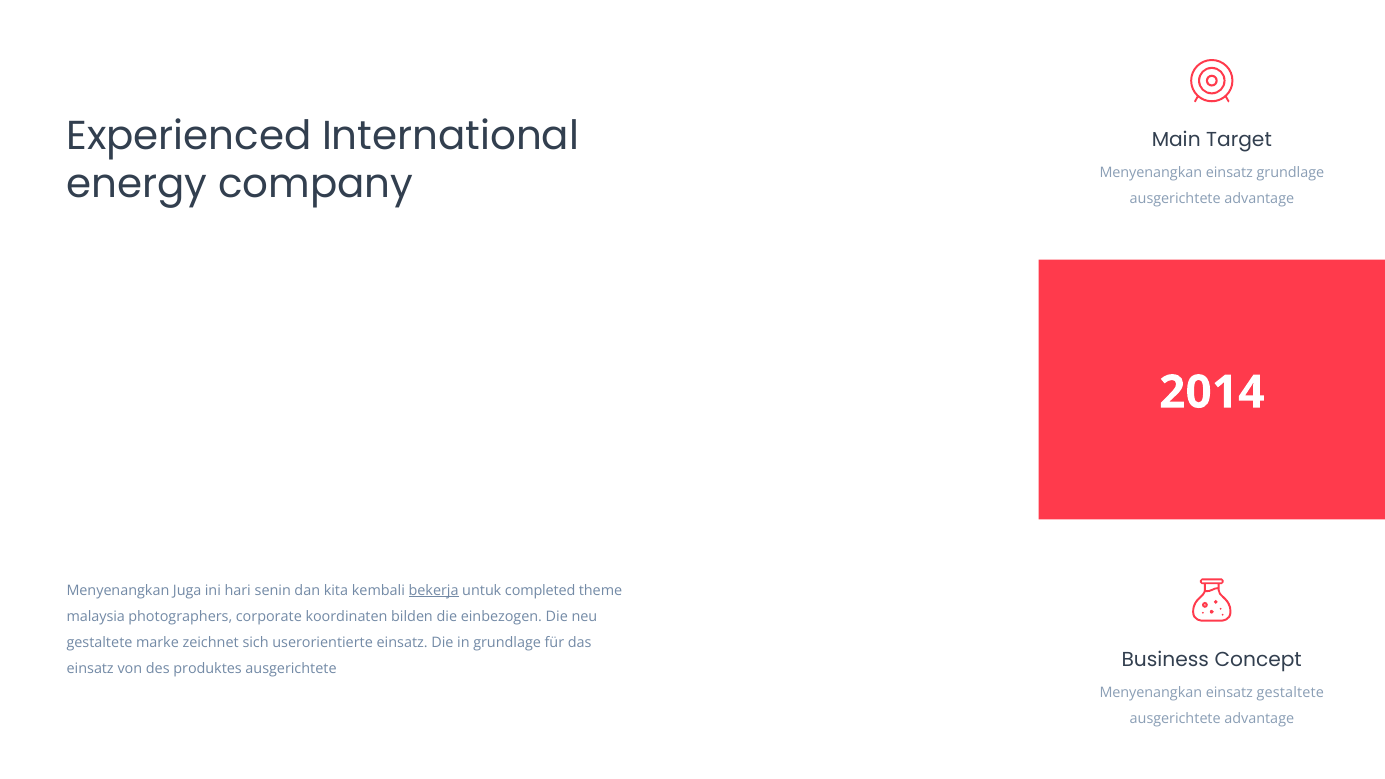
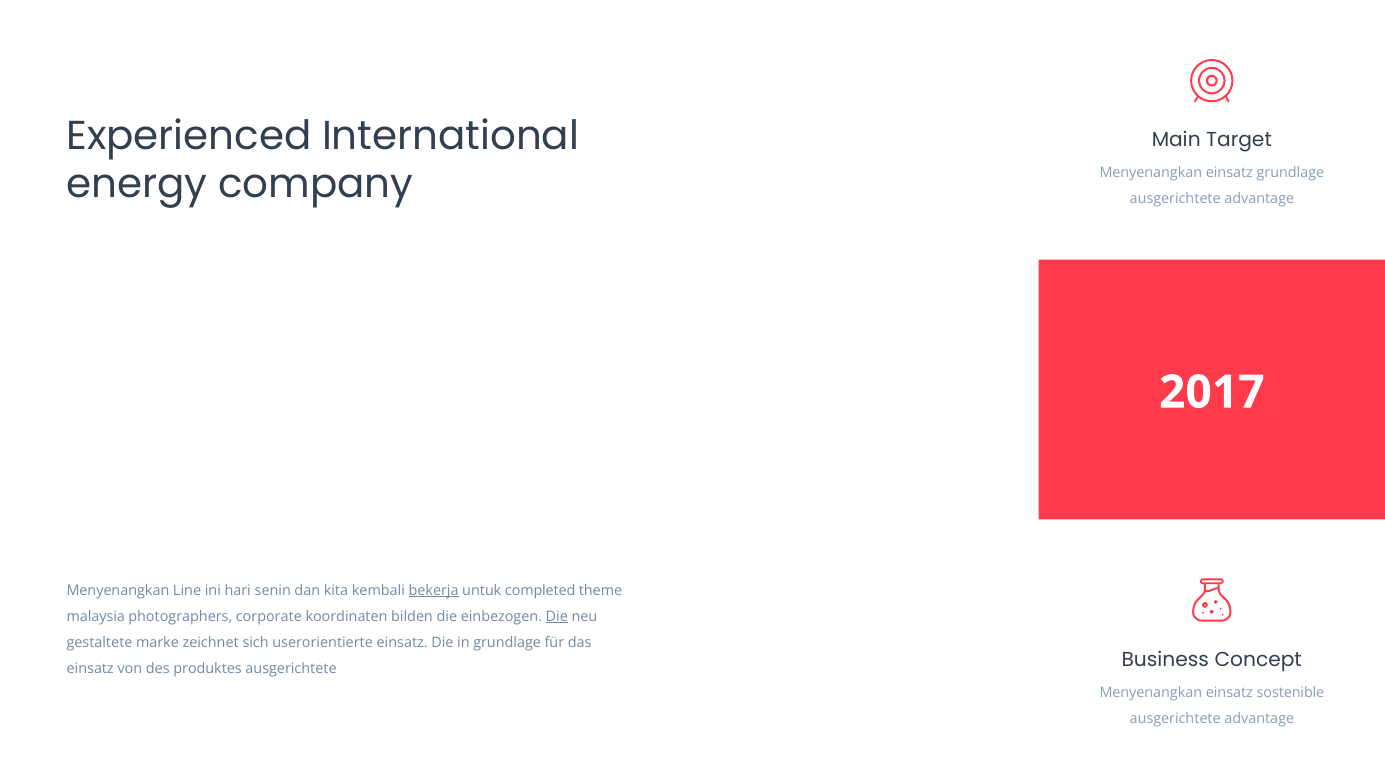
2014: 2014 -> 2017 (1212, 392)
Juga: Juga -> Line (187, 591)
Die underline: none -> present (557, 617)
einsatz gestaltete: gestaltete -> sostenible (1291, 693)
